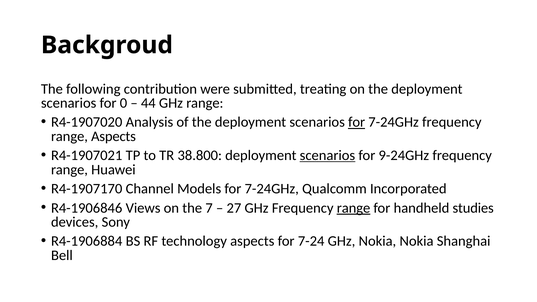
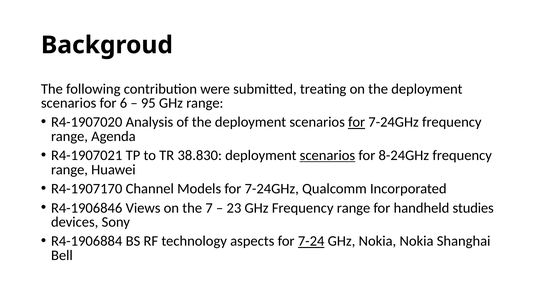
0: 0 -> 6 (123, 103)
44: 44 -> 95 (148, 103)
range Aspects: Aspects -> Agenda (113, 136)
38.800: 38.800 -> 38.830 (200, 155)
9-24GHz: 9-24GHz -> 8-24GHz (404, 155)
27: 27 -> 23 (234, 208)
range underline: present -> none (354, 208)
7-24 underline: none -> present (311, 241)
